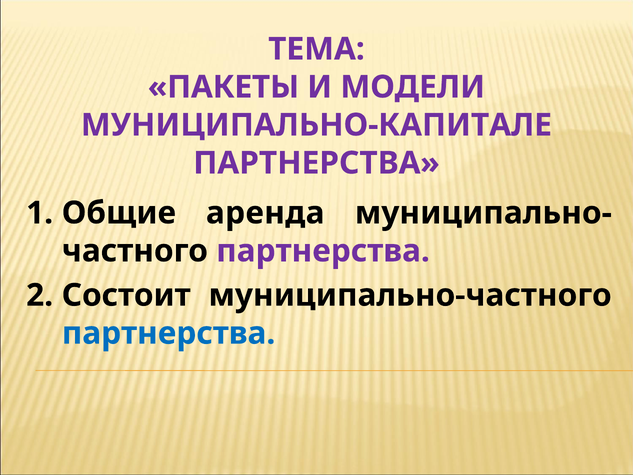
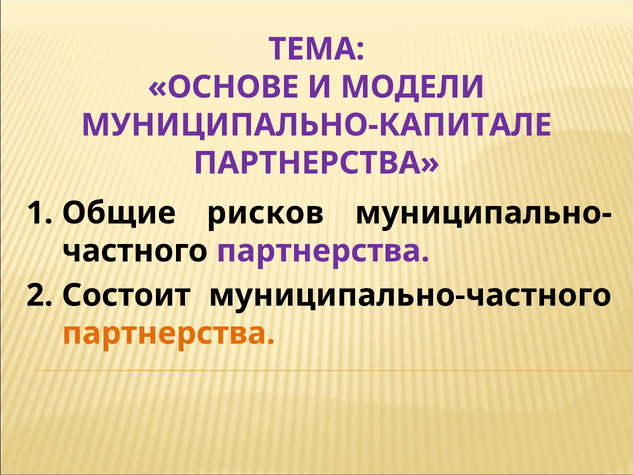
ПАКЕТЫ: ПАКЕТЫ -> ОСНОВЕ (223, 87)
аренда: аренда -> рисков (265, 213)
партнерства colour: blue -> orange (169, 333)
